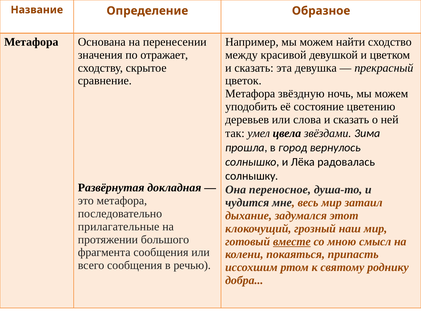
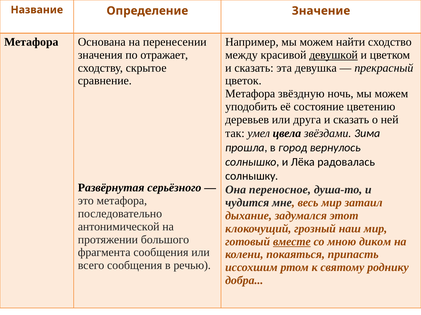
Образное: Образное -> Значение (321, 11)
девушкой underline: none -> present (334, 55)
слова: слова -> друга (307, 120)
докладная: докладная -> серьёзного (174, 188)
прилагательные: прилагательные -> антонимической (119, 227)
смысл: смысл -> диком (375, 242)
